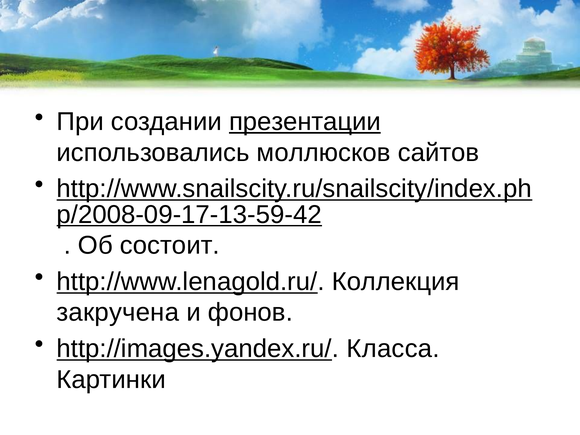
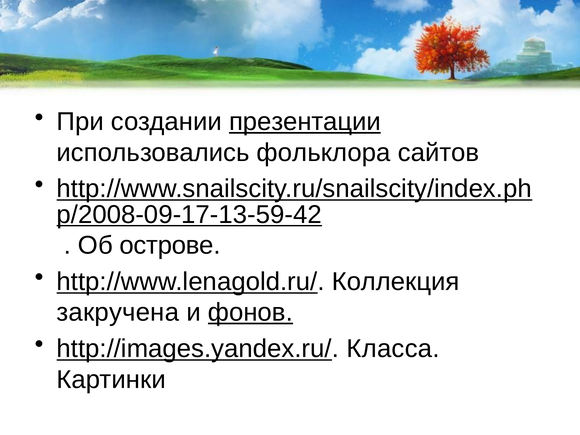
моллюсков: моллюсков -> фольклора (324, 153)
состоит: состоит -> острове (170, 245)
фонов underline: none -> present (250, 312)
